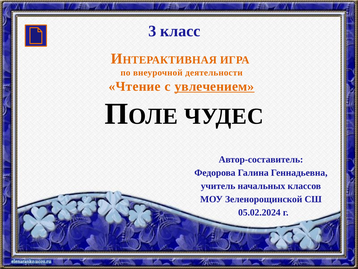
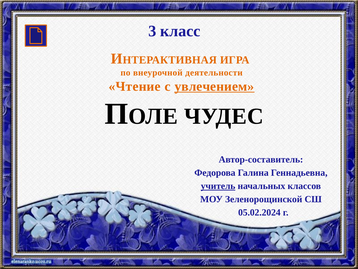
учитель underline: none -> present (218, 186)
